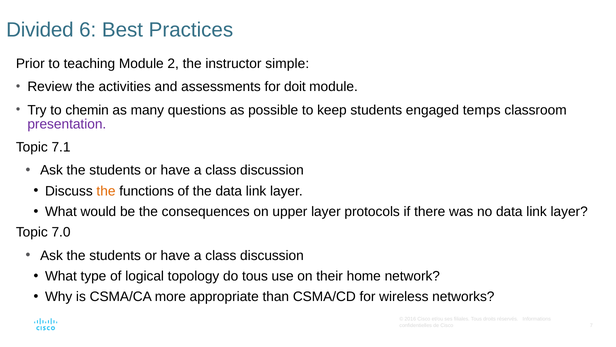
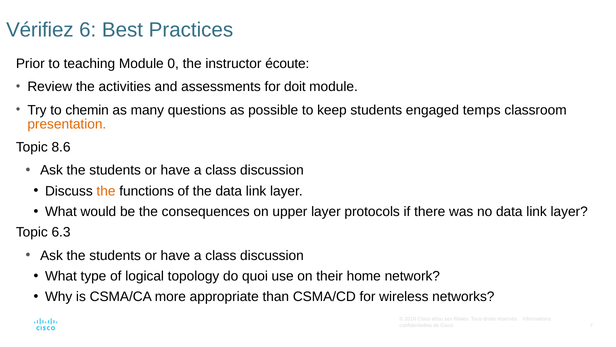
Divided: Divided -> Vérifiez (40, 30)
2: 2 -> 0 (173, 64)
simple: simple -> écoute (287, 64)
presentation colour: purple -> orange (67, 124)
7.1: 7.1 -> 8.6 (61, 147)
7.0: 7.0 -> 6.3 (61, 232)
do tous: tous -> quoi (255, 276)
